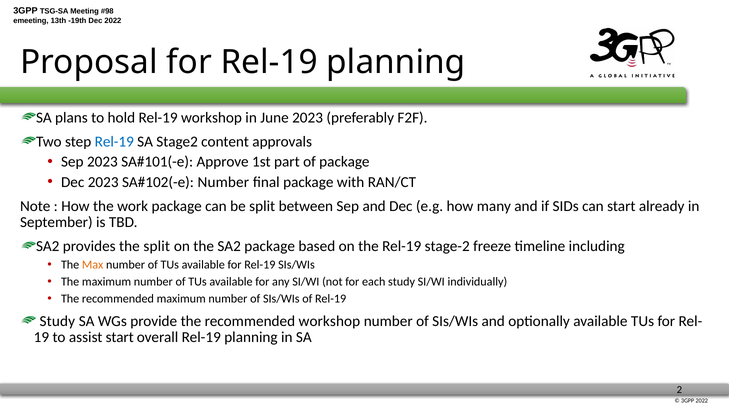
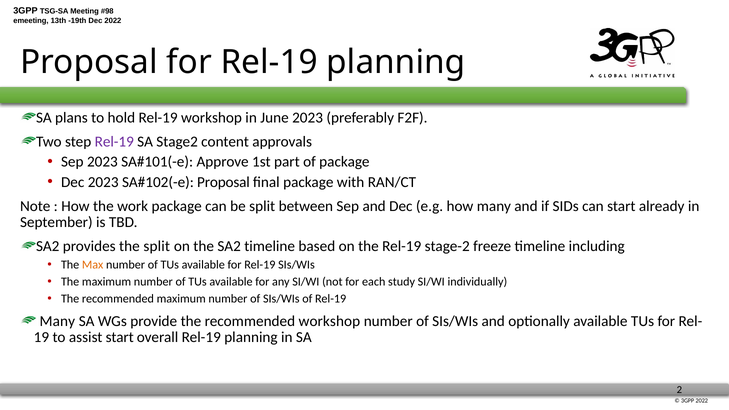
Rel-19 colour: blue -> purple (114, 142)
Number: Number -> Proposal (223, 182)
SA2 package: package -> timeline (270, 246)
Study: Study -> Many (57, 321)
